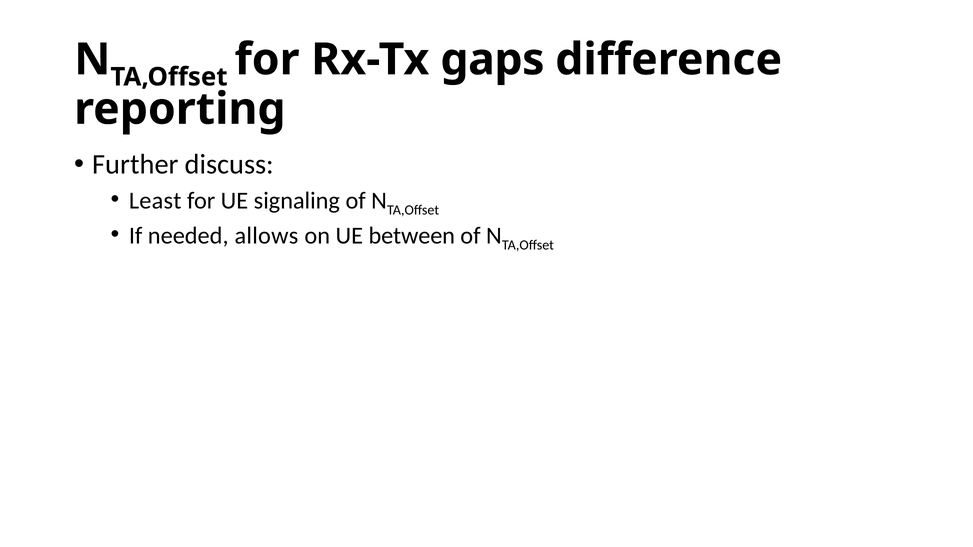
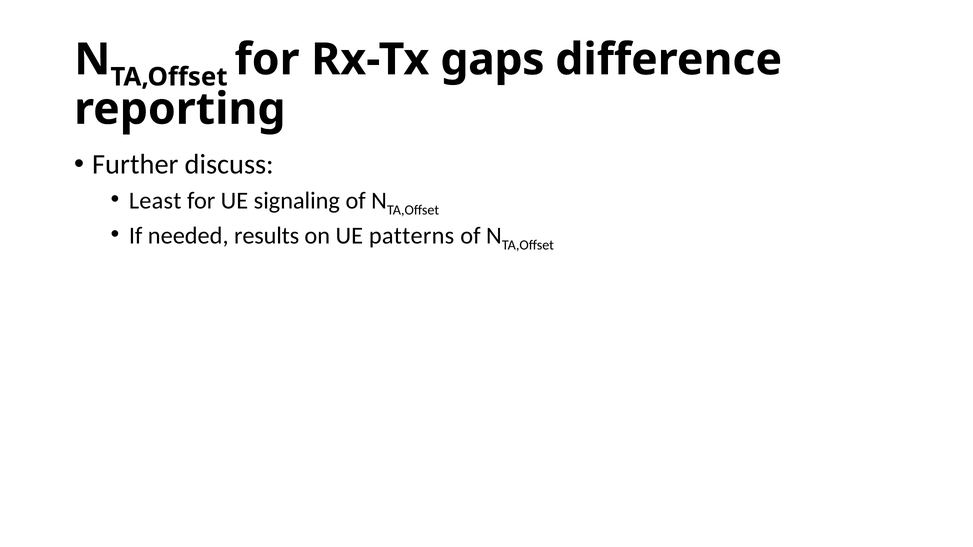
allows: allows -> results (267, 236)
between: between -> patterns (412, 236)
